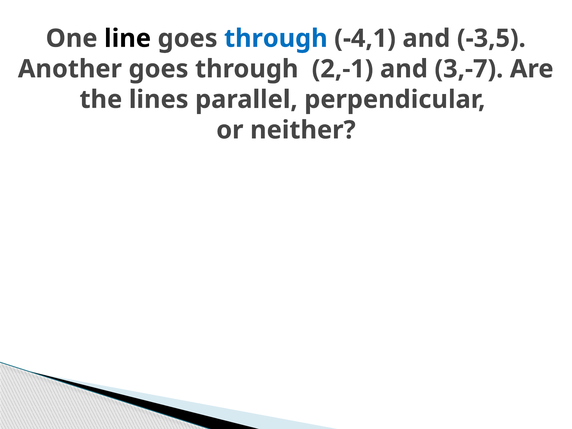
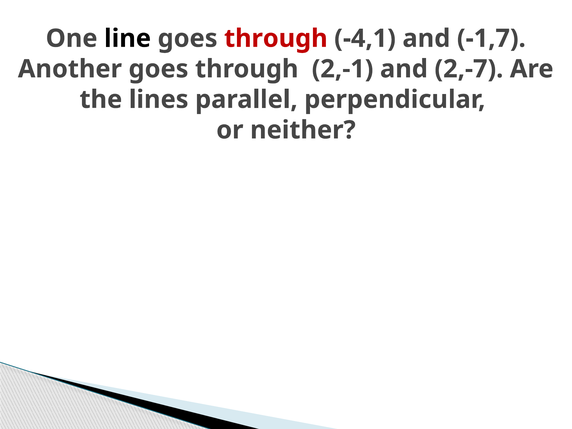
through colour: blue -> red (276, 38)
-3,5: -3,5 -> -1,7 (491, 38)
3,-7: 3,-7 -> 2,-7 (469, 69)
